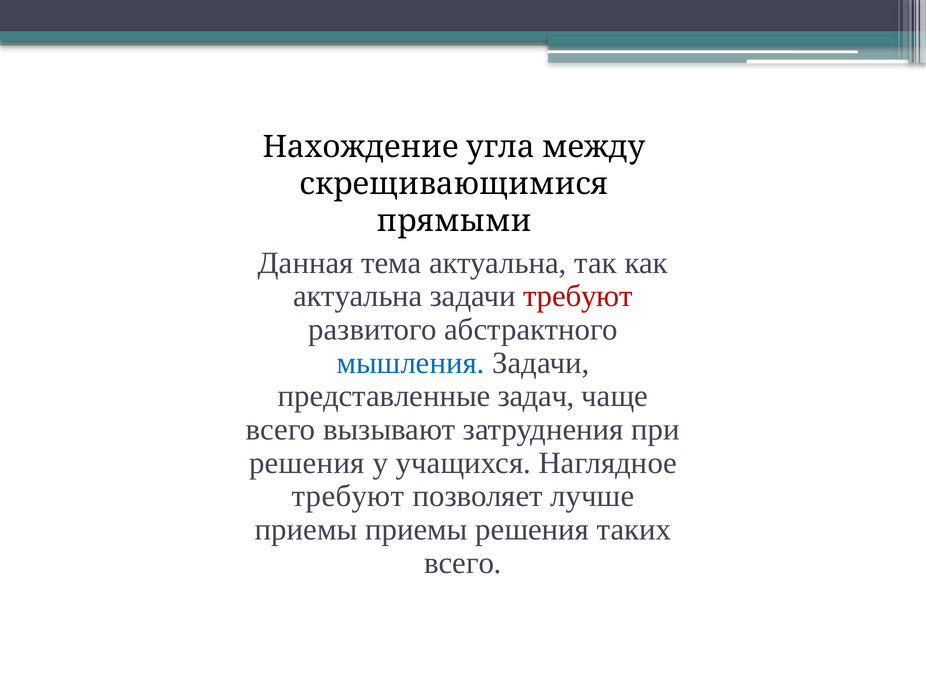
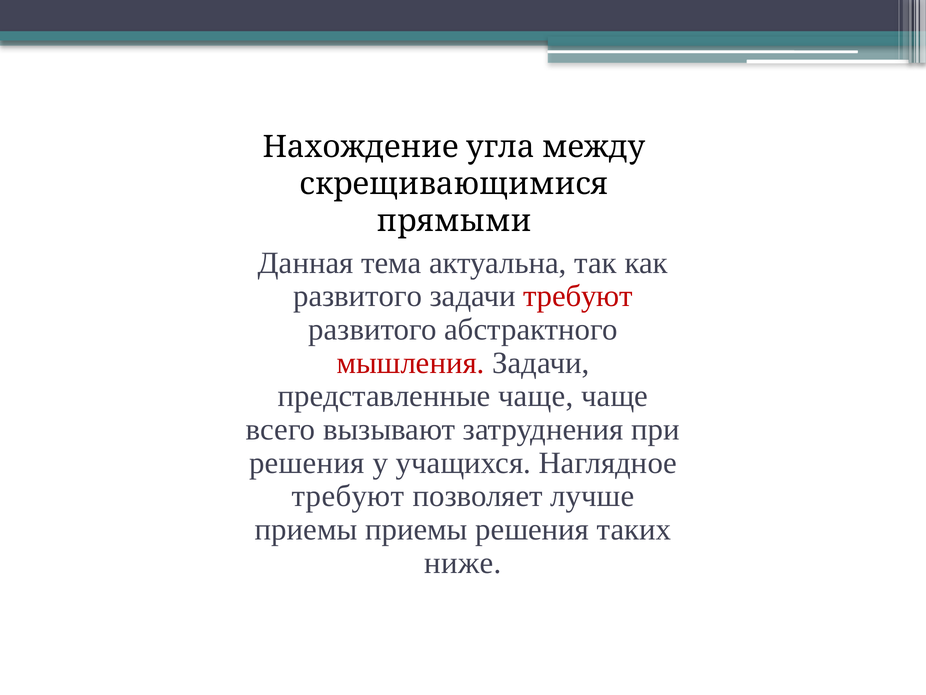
актуальна: актуальна -> развитого (358, 296)
мышления colour: blue -> red (411, 363)
представленные задач: задач -> чаще (536, 396)
всего: всего -> ниже (463, 563)
